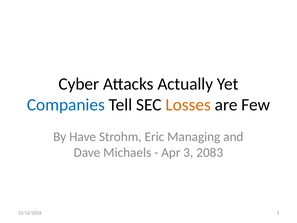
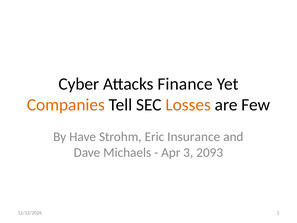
Actually: Actually -> Finance (185, 84)
Companies colour: blue -> orange (66, 105)
Managing: Managing -> Insurance (194, 137)
2083: 2083 -> 2093 (210, 152)
